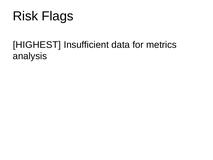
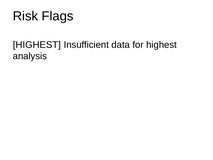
for metrics: metrics -> highest (161, 45)
